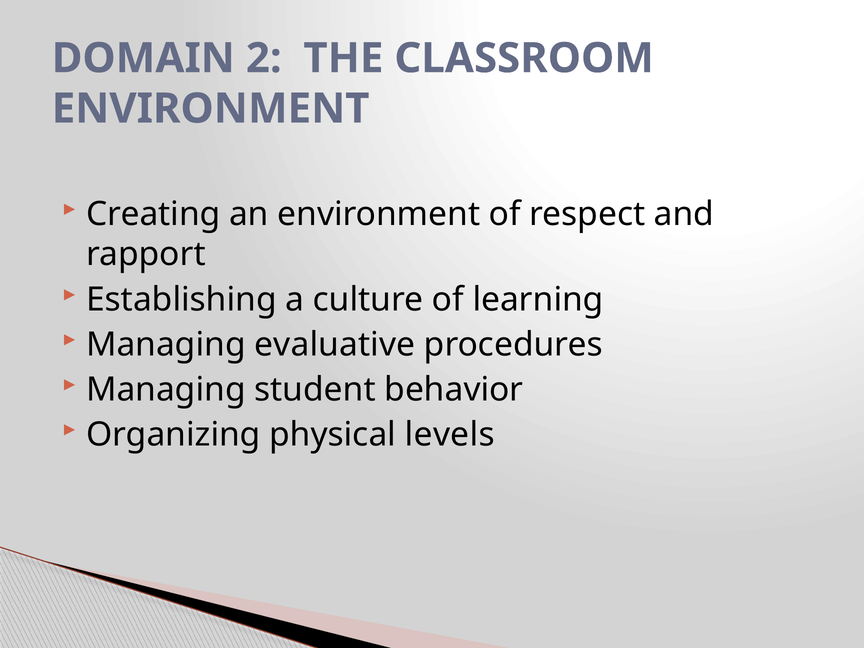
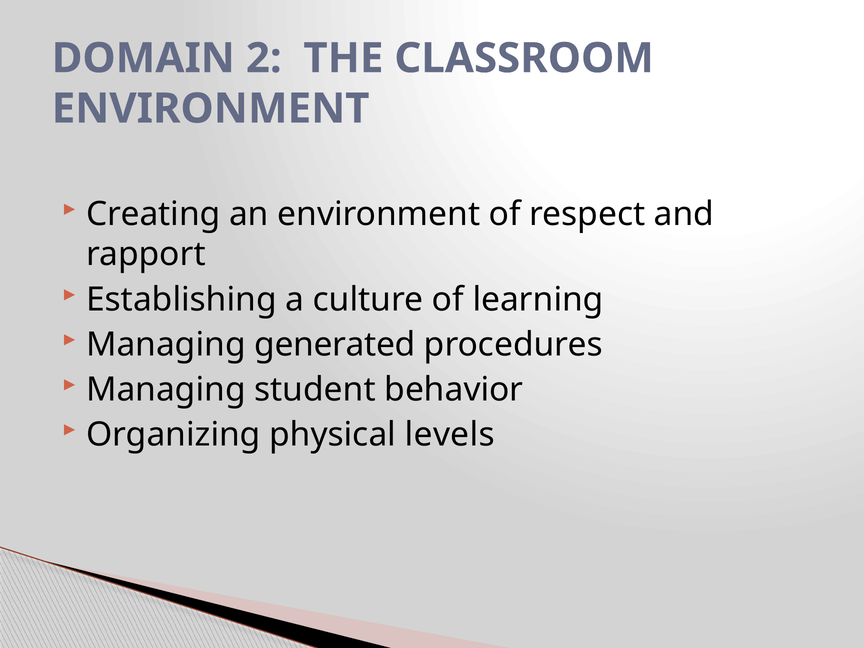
evaluative: evaluative -> generated (335, 345)
